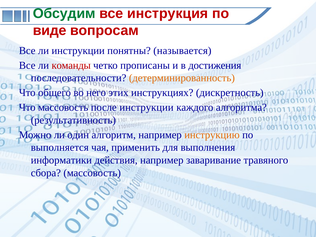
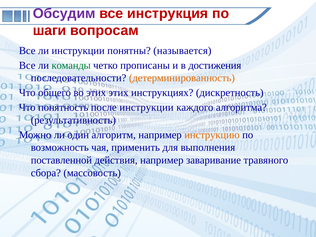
Обсудим colour: green -> purple (64, 14)
виде: виде -> шаги (50, 30)
команды colour: red -> green (71, 65)
во него: него -> этих (96, 93)
Что массовость: массовость -> понятность (63, 107)
выполняется: выполняется -> возможность (60, 147)
информатики: информатики -> поставленной (61, 160)
